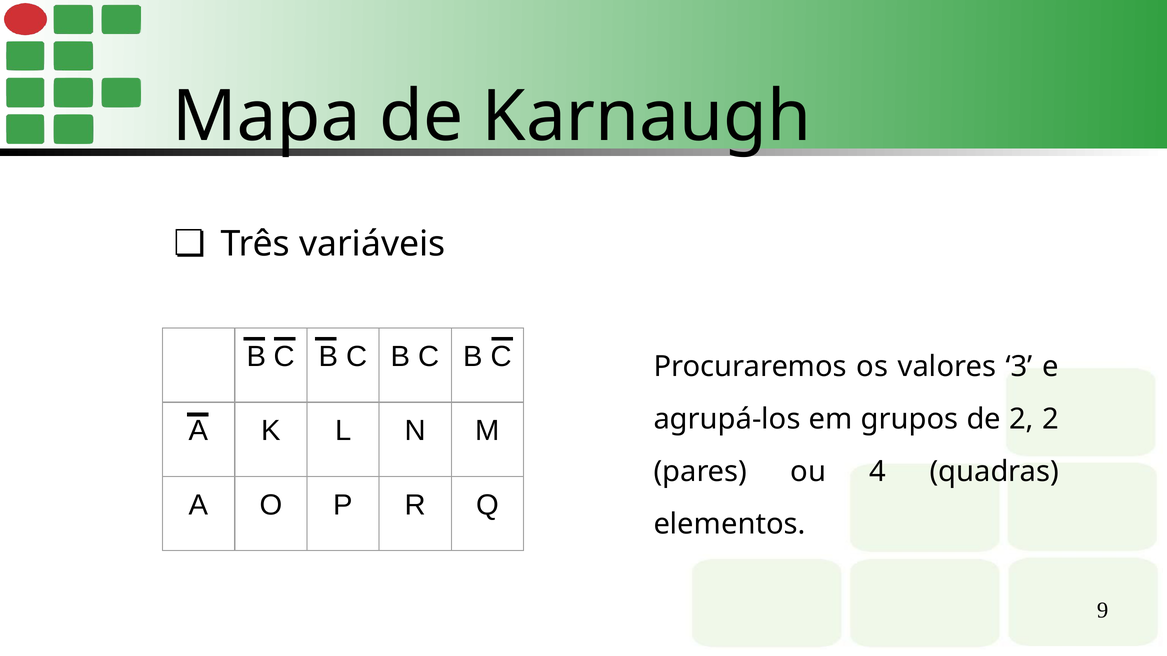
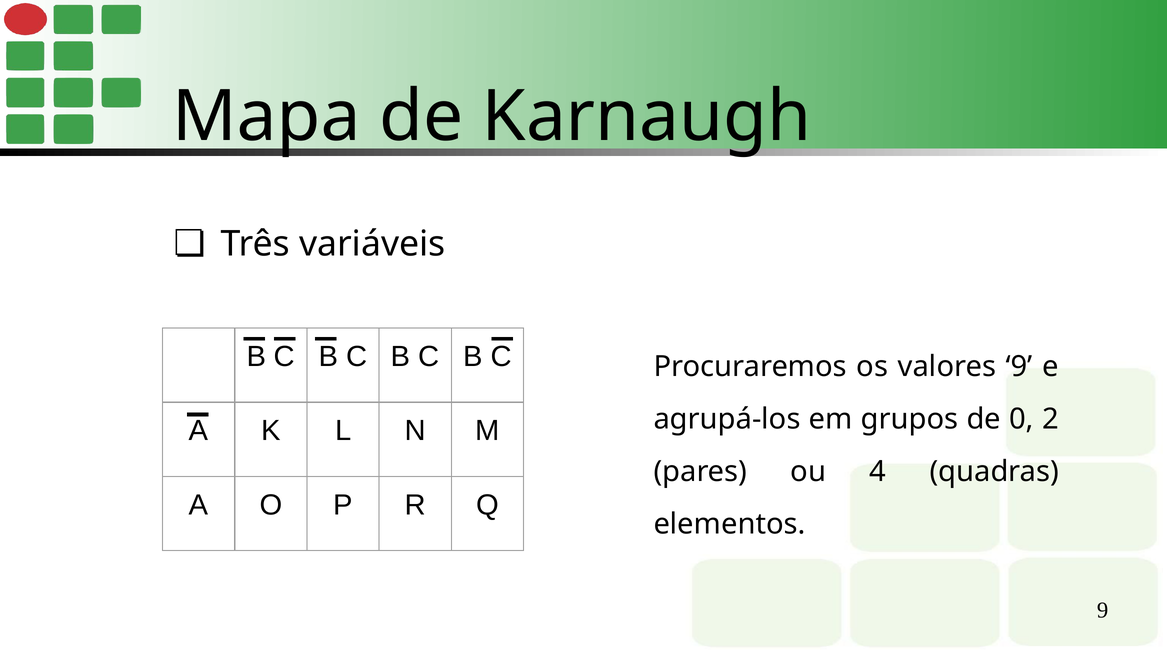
valores 3: 3 -> 9 (1019, 367)
de 2: 2 -> 0 (1022, 419)
